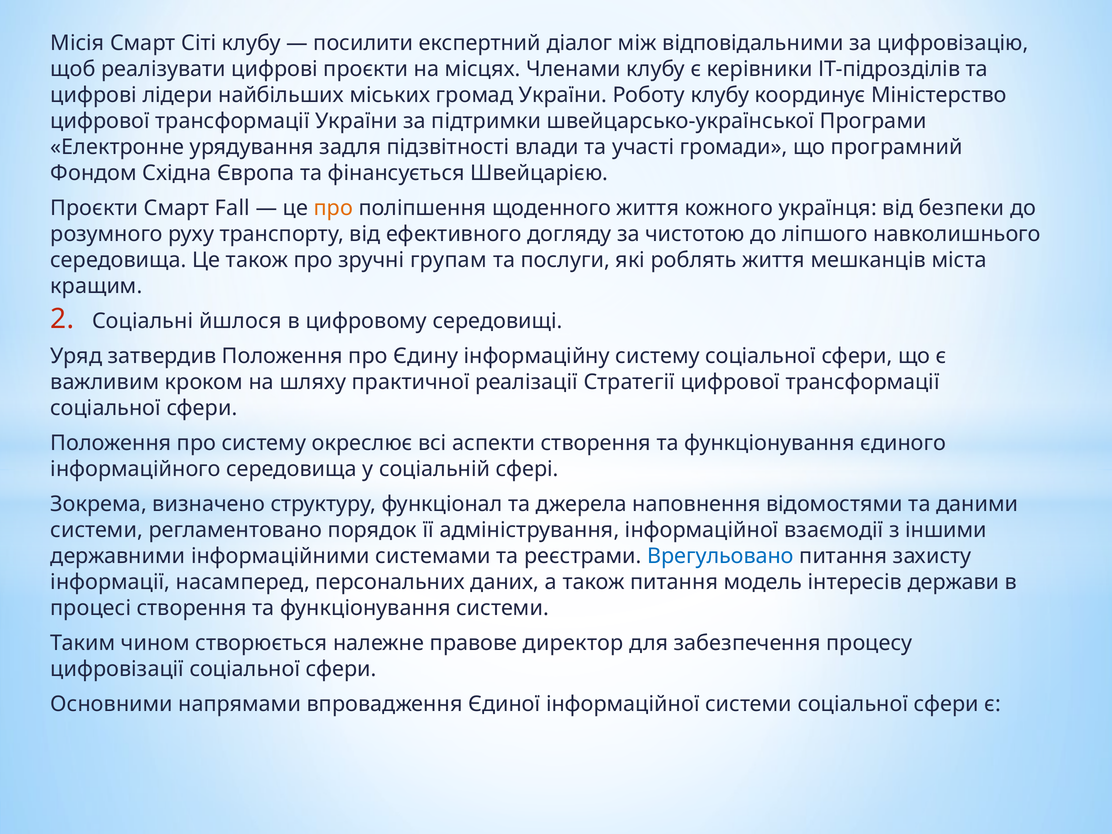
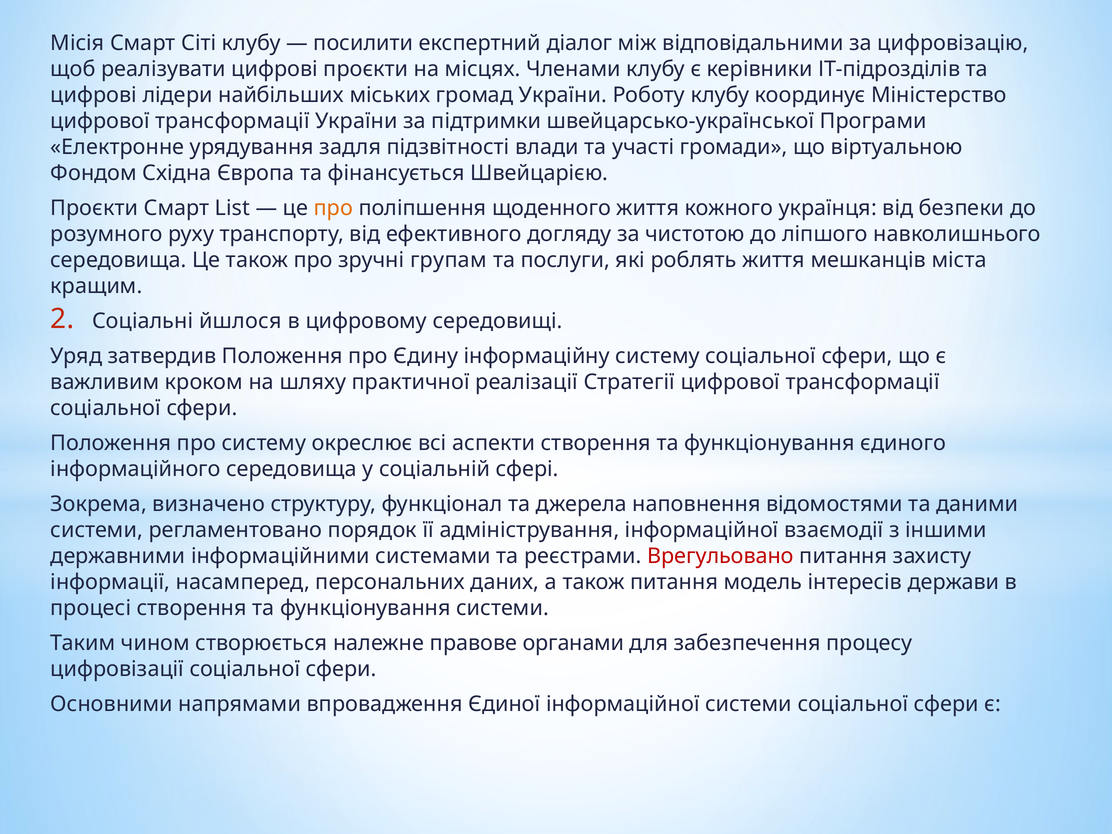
програмний: програмний -> віртуальною (897, 147)
Fall: Fall -> List (232, 208)
Врегульовано colour: blue -> red (721, 556)
директор: директор -> органами (573, 643)
